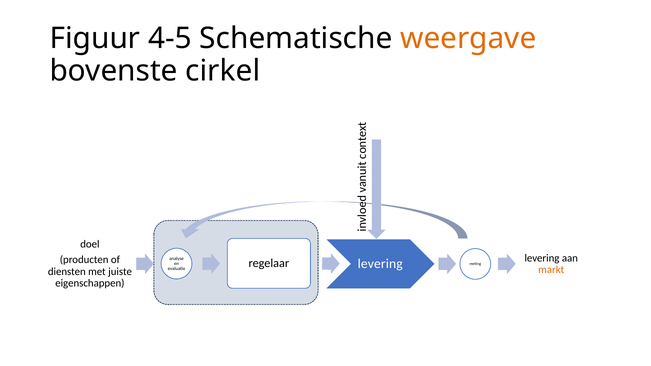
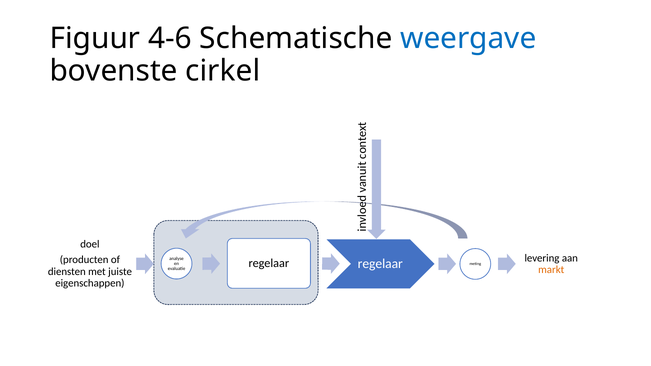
4-5: 4-5 -> 4-6 (170, 39)
weergave colour: orange -> blue (468, 39)
regelaar levering: levering -> regelaar (380, 264)
